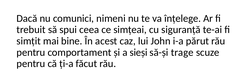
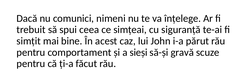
trage: trage -> gravă (182, 52)
